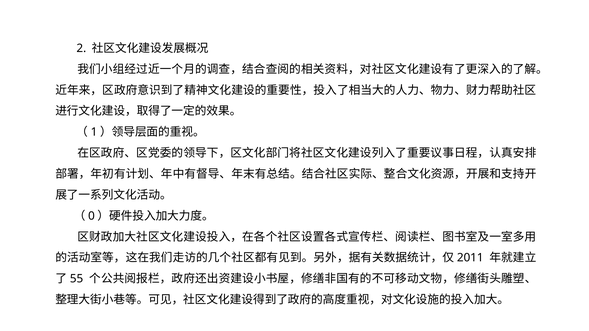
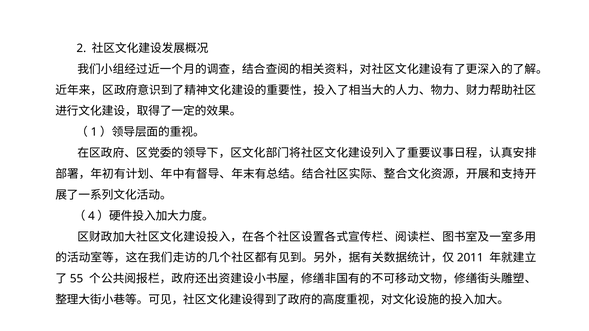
0: 0 -> 4 (91, 216)
